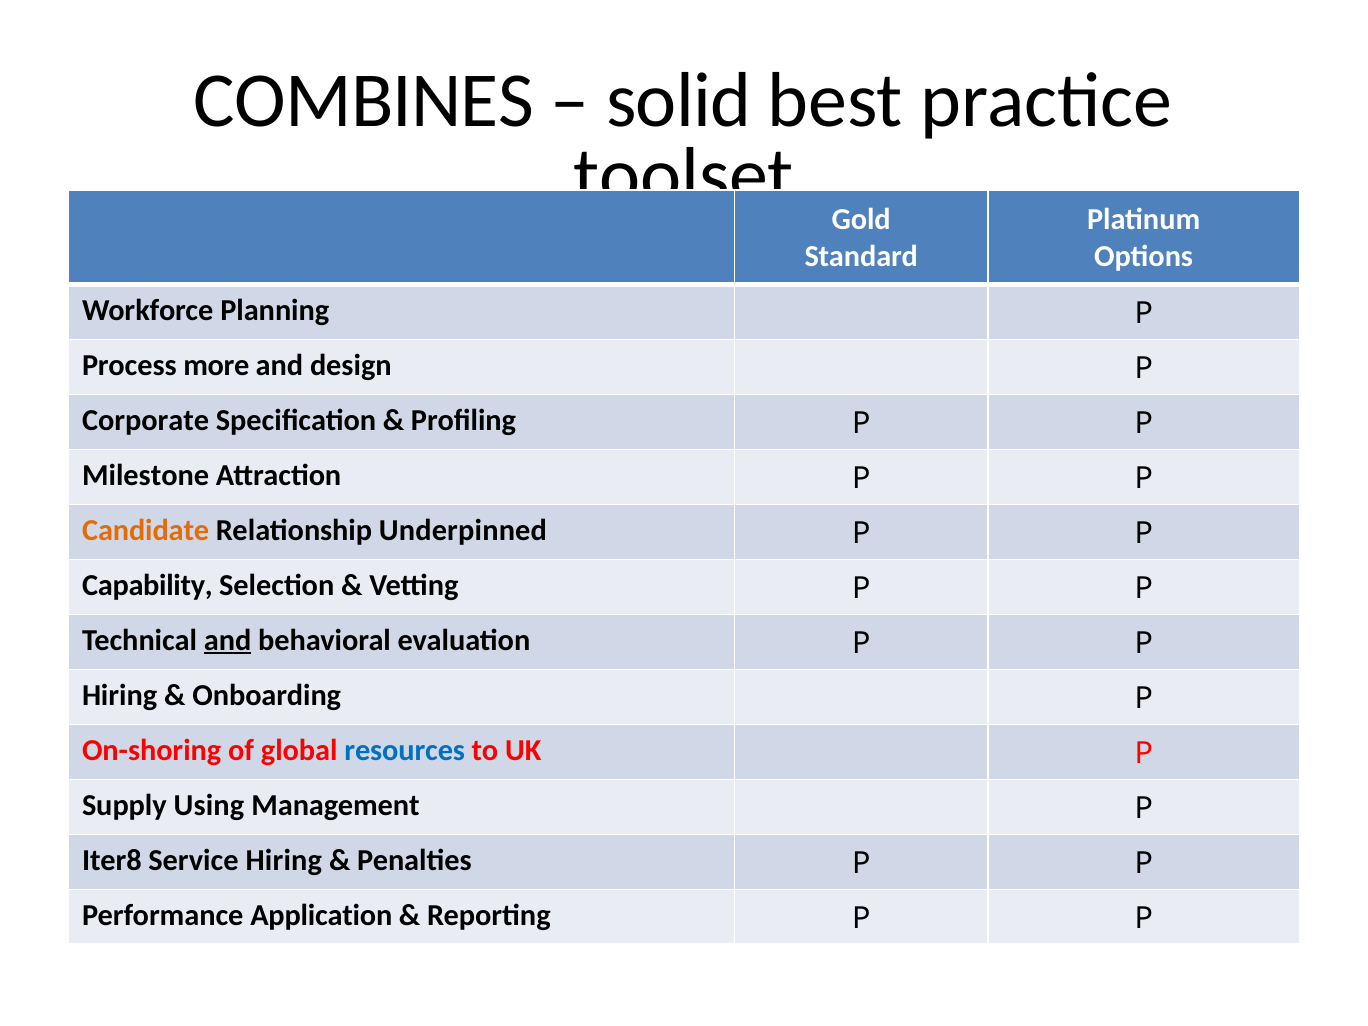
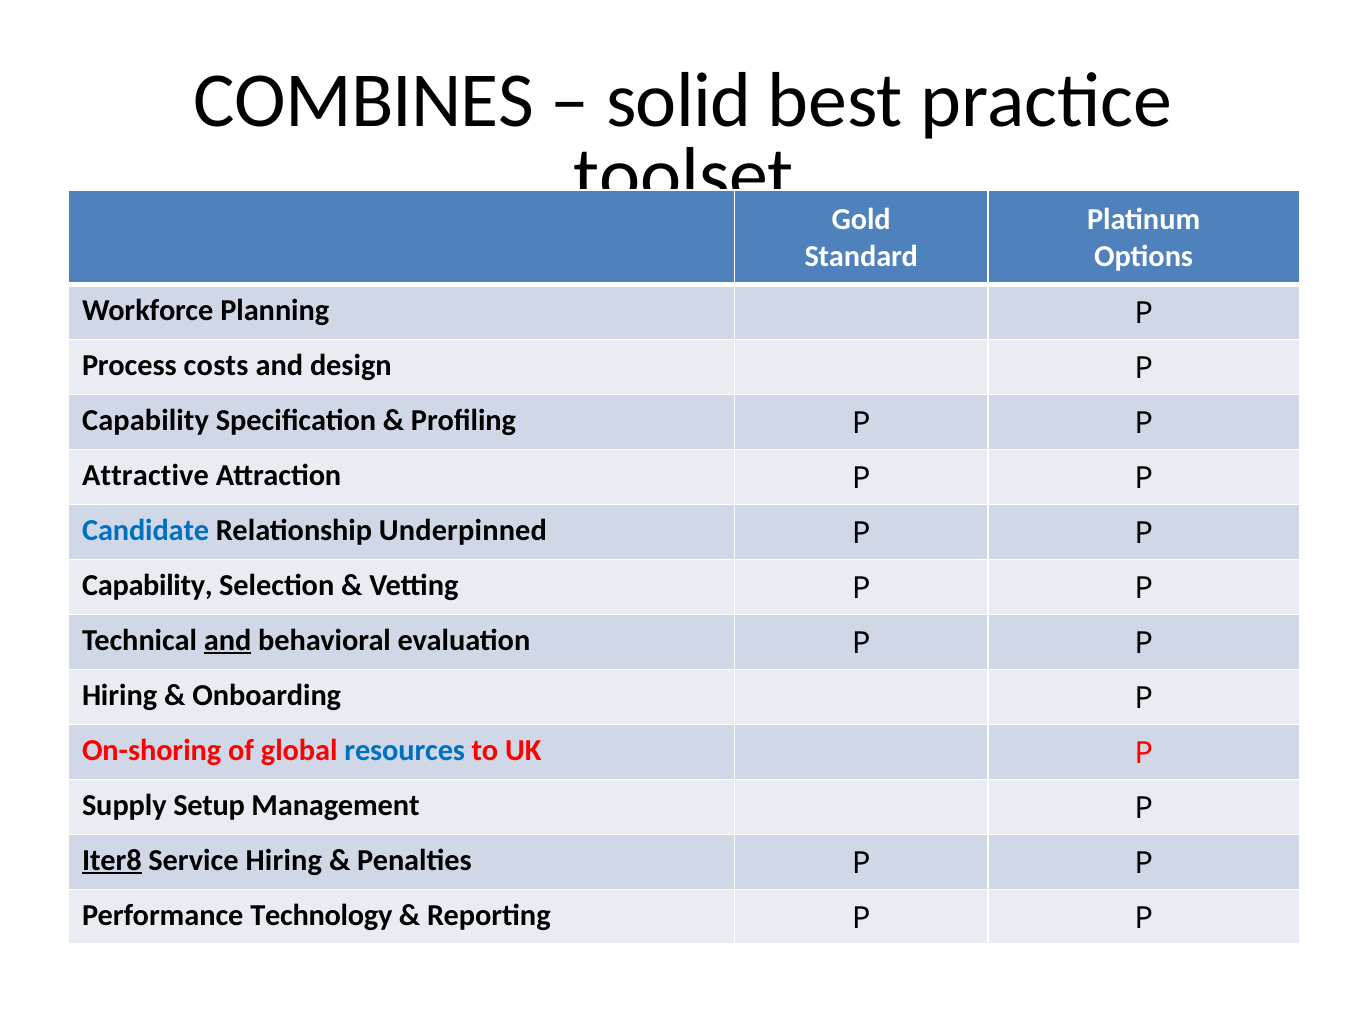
more: more -> costs (216, 365)
Corporate: Corporate -> Capability (146, 420)
Milestone: Milestone -> Attractive (146, 475)
Candidate colour: orange -> blue (146, 530)
Using: Using -> Setup (209, 805)
Iter8 underline: none -> present (112, 860)
Application: Application -> Technology (321, 915)
